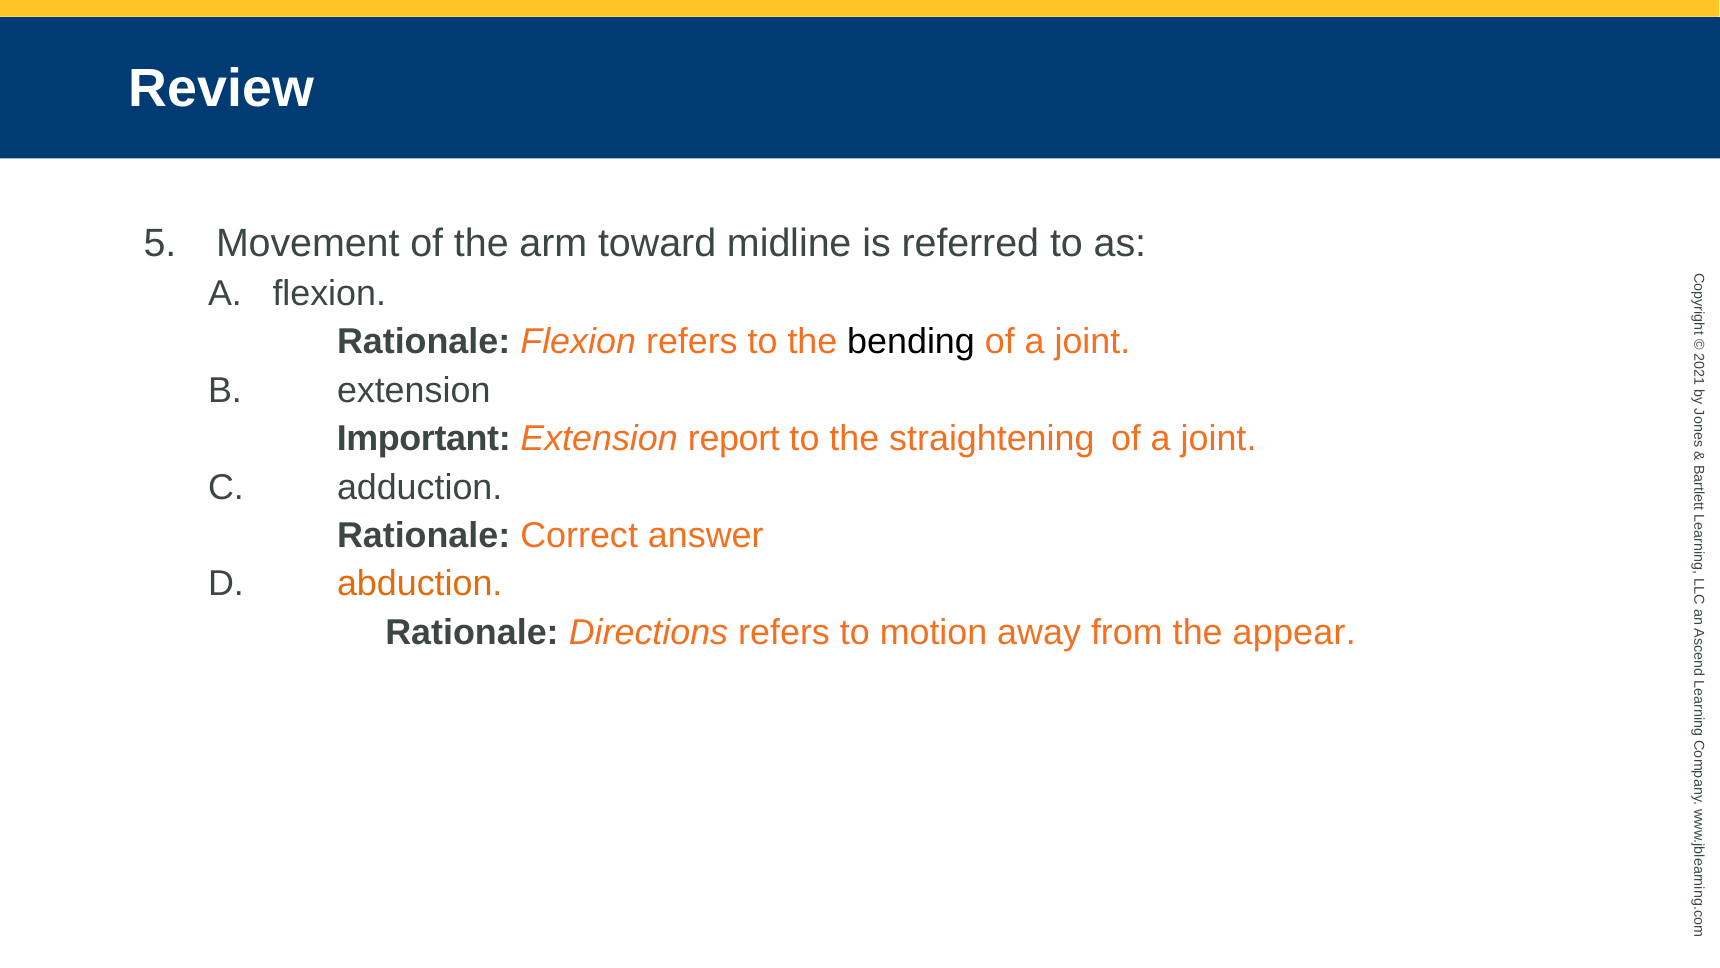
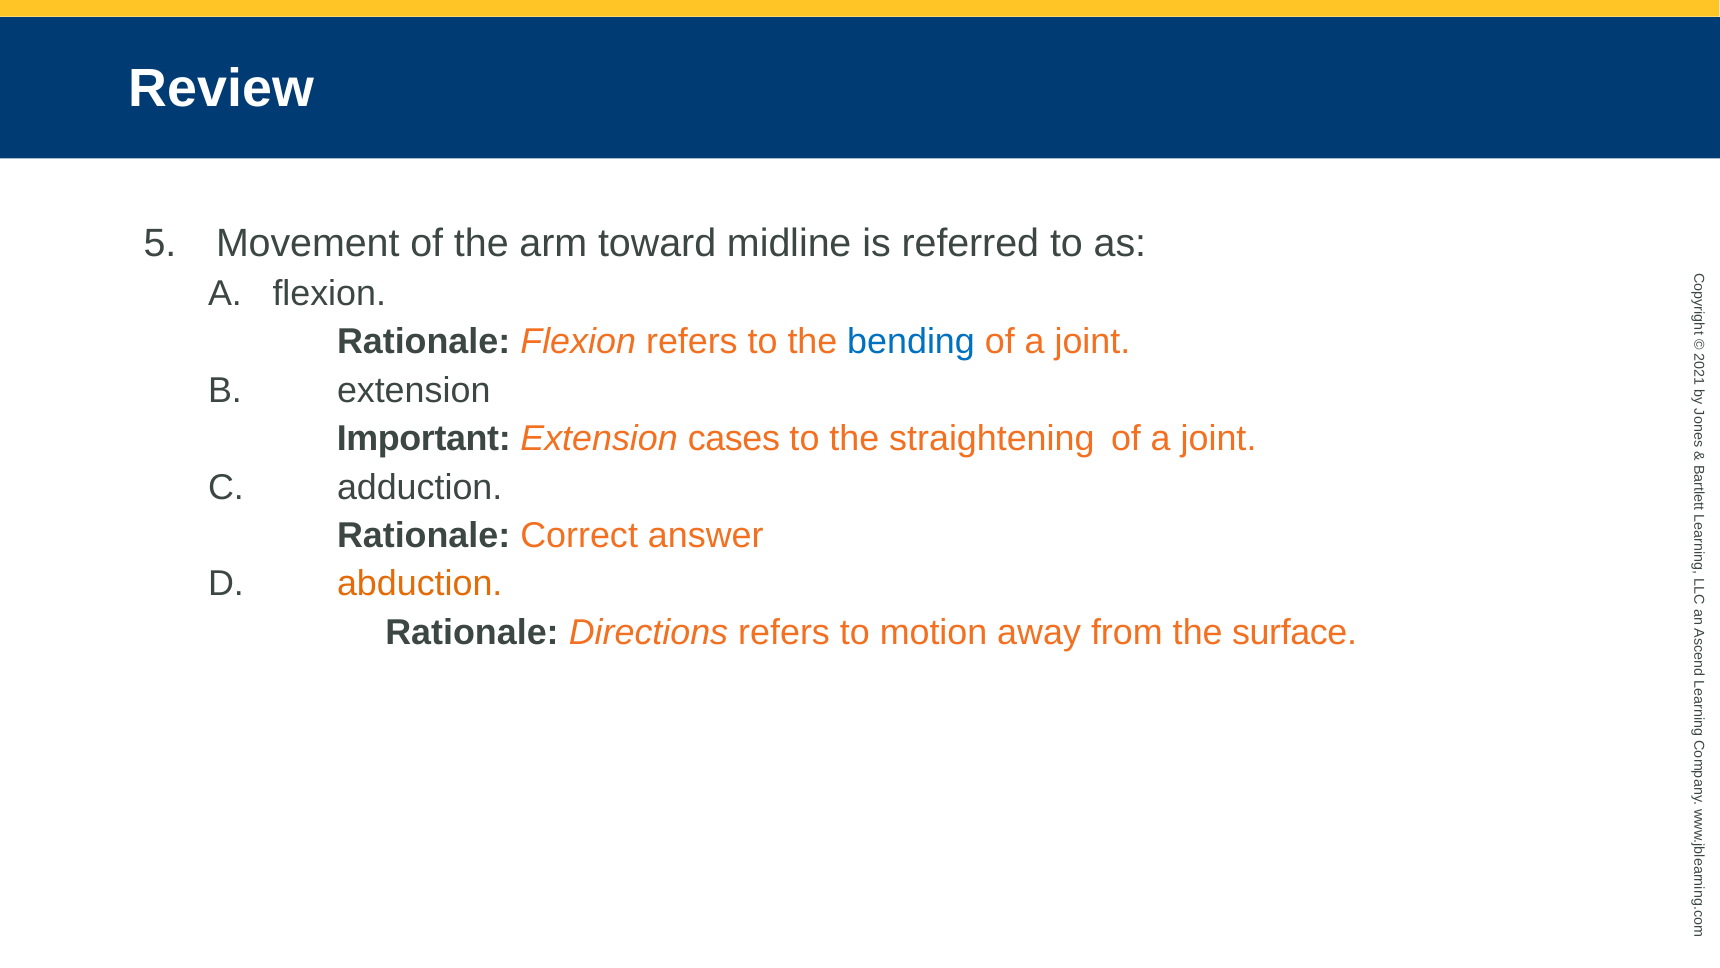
bending colour: black -> blue (911, 342)
report: report -> cases (734, 439)
appear: appear -> surface (1295, 632)
